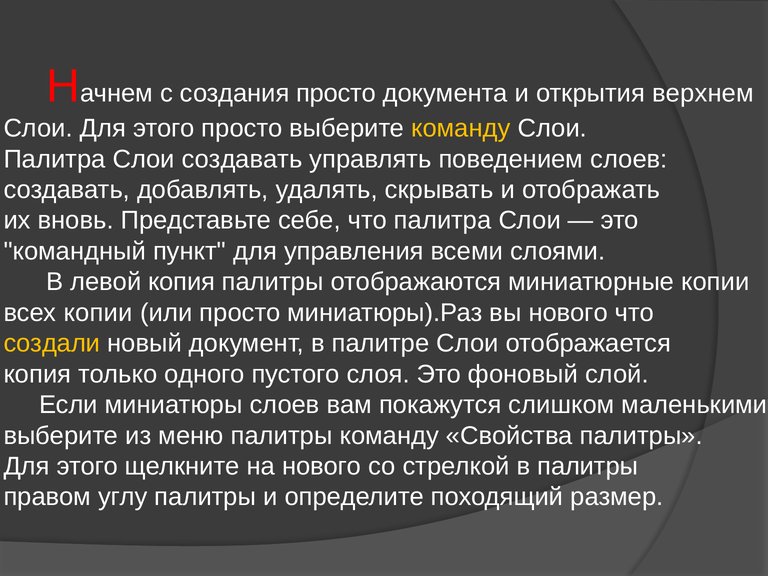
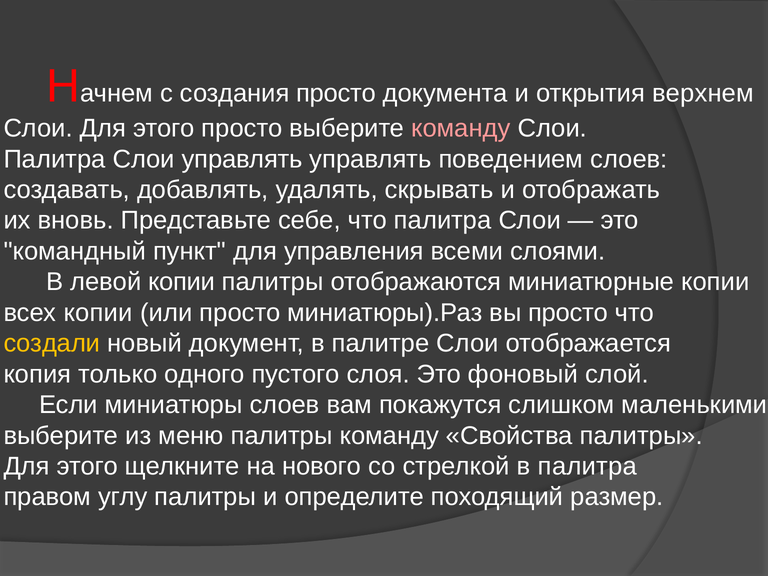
команду colour: yellow -> pink (461, 128)
Слои создавать: создавать -> управлять (242, 159)
левой копия: копия -> копии (182, 282)
вы нового: нового -> просто (568, 313)
в палитры: палитры -> палитра (587, 466)
